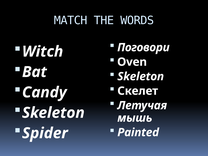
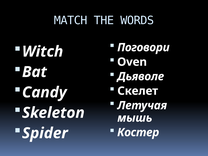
Skeleton: Skeleton -> Дьяволе (141, 76)
Painted: Painted -> Костер (138, 132)
